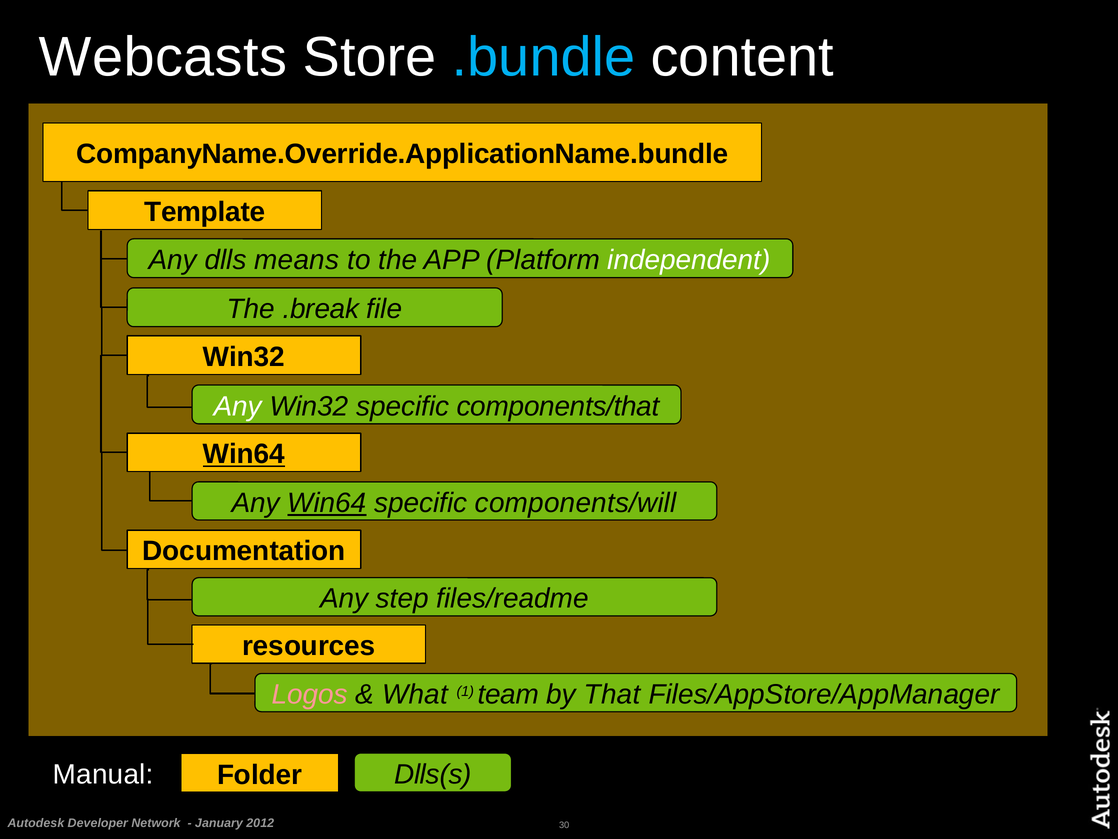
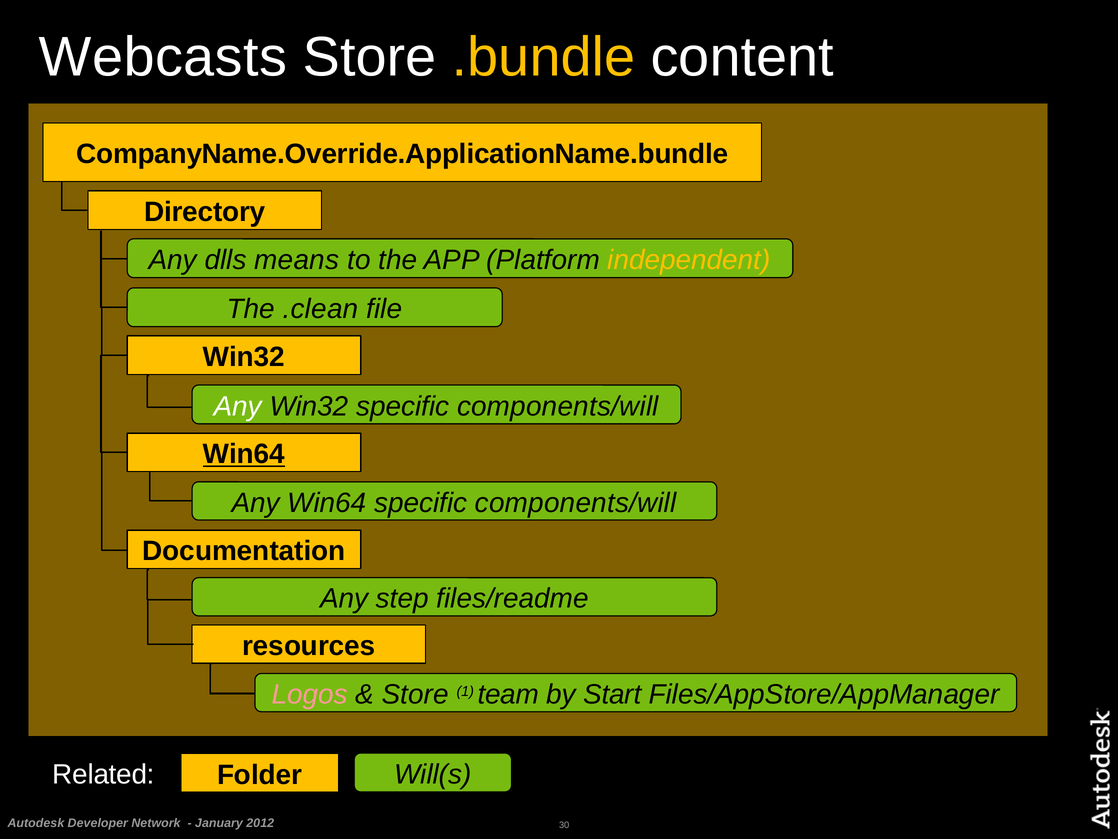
.bundle colour: light blue -> yellow (544, 57)
Template: Template -> Directory (205, 212)
independent colour: white -> yellow (689, 260)
.break: .break -> .clean (321, 309)
Win32 specific components/that: components/that -> components/will (558, 406)
Win64 underline: present -> none (327, 503)
What: What -> Store (415, 694)
That: That -> Start (612, 694)
Manual: Manual -> Related (103, 774)
Dlls(s: Dlls(s -> Will(s (433, 774)
